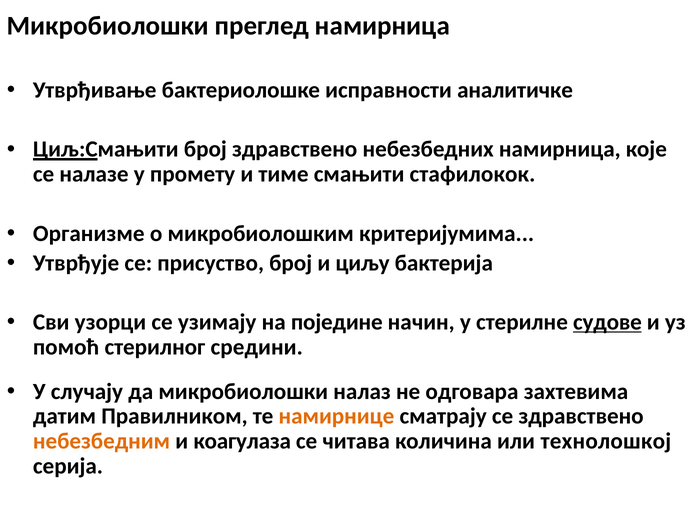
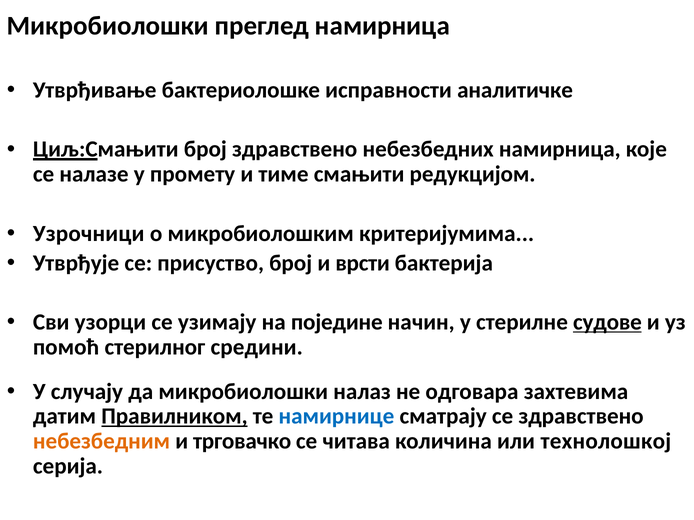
стафилокок: стафилокок -> редукцијом (473, 174)
Организме: Организме -> Узрочници (89, 234)
циљу: циљу -> врсти (363, 263)
Правилником underline: none -> present (174, 417)
намирнице colour: orange -> blue (336, 417)
коагулаза: коагулаза -> трговачко (242, 442)
